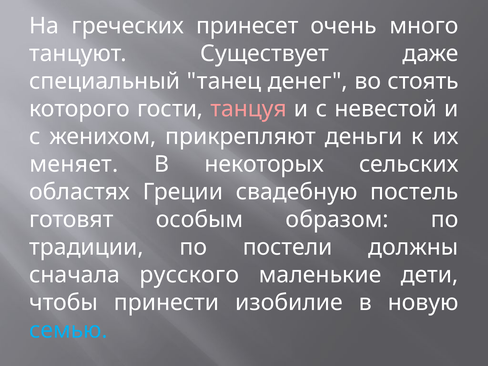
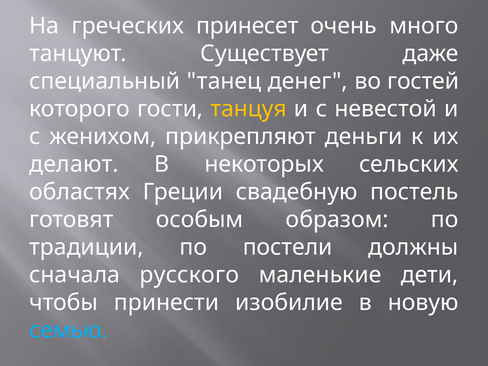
стоять: стоять -> гостей (423, 81)
танцуя colour: pink -> yellow (249, 109)
меняет: меняет -> делают (74, 164)
